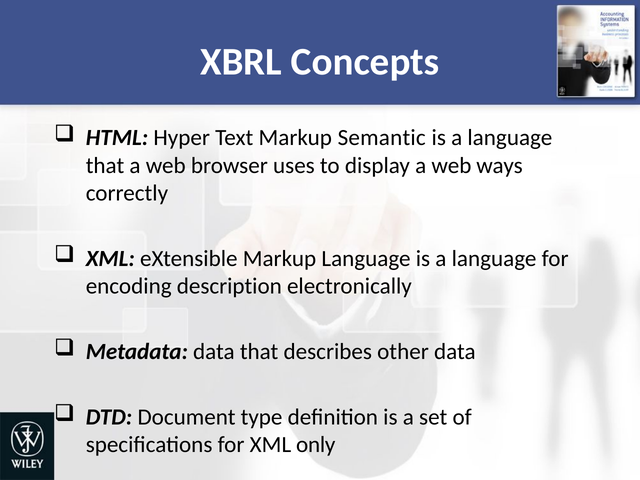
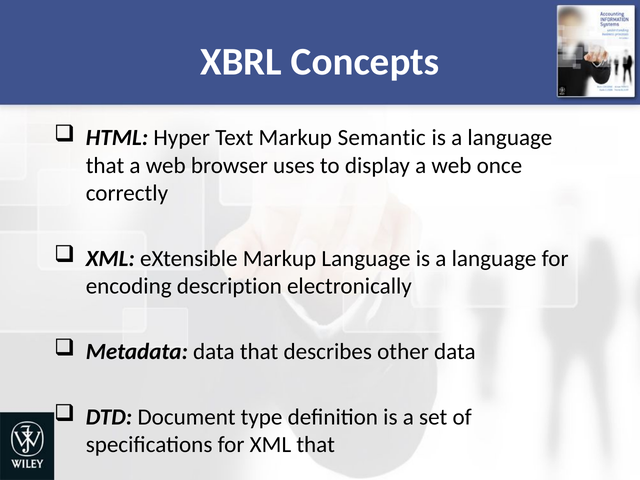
ways: ways -> once (499, 165)
XML only: only -> that (316, 445)
